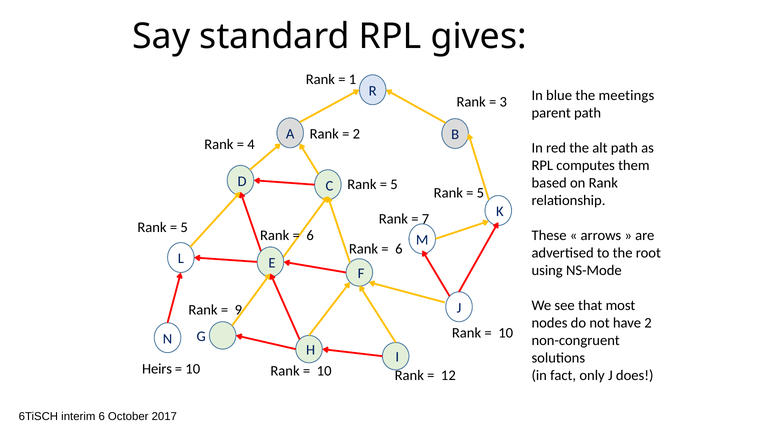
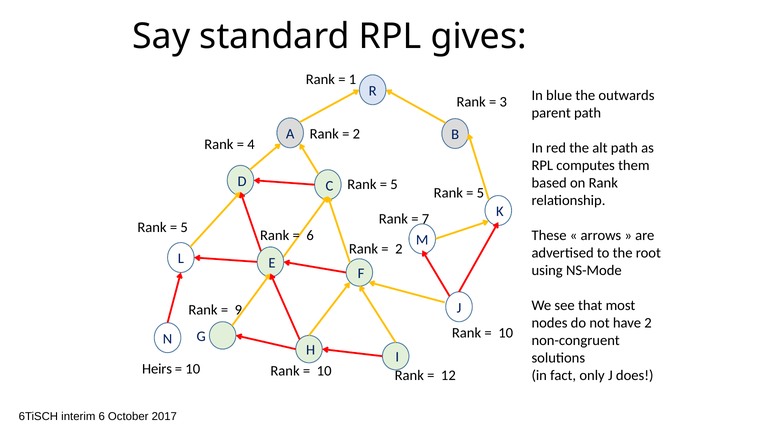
meetings: meetings -> outwards (626, 95)
6: 6 -> 2 (399, 249)
